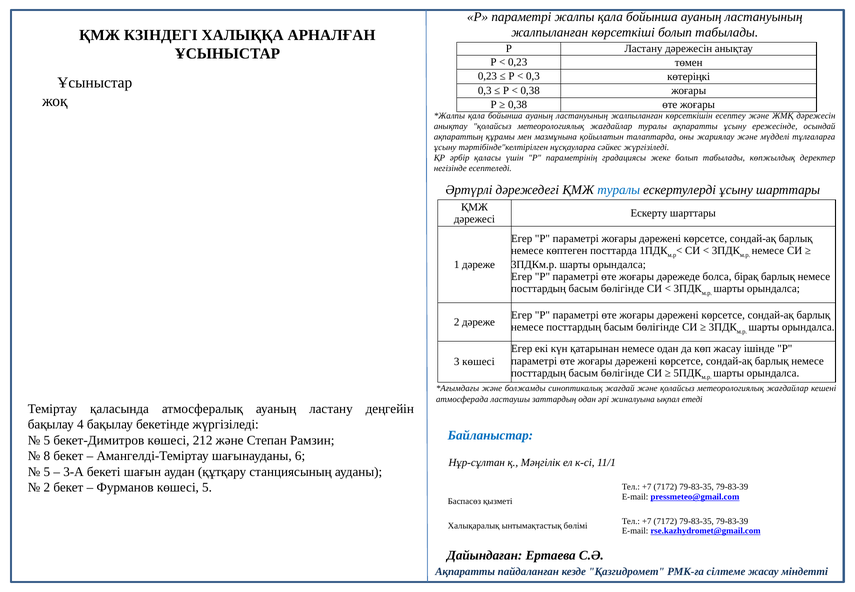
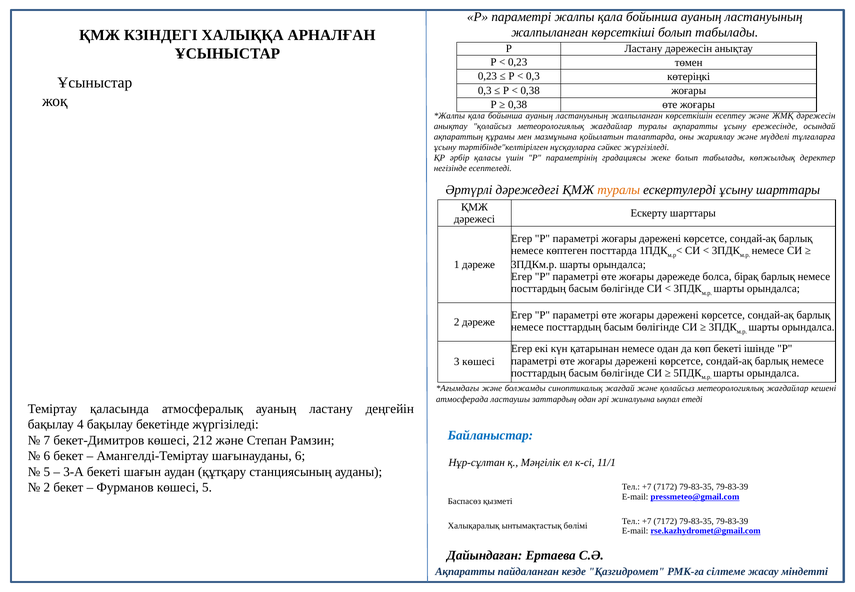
туралы colour: blue -> orange (619, 190)
көп жасау: жасау -> бекеті (727, 349)
5: 5 -> 7 (47, 440)
8: 8 -> 6 (47, 456)
